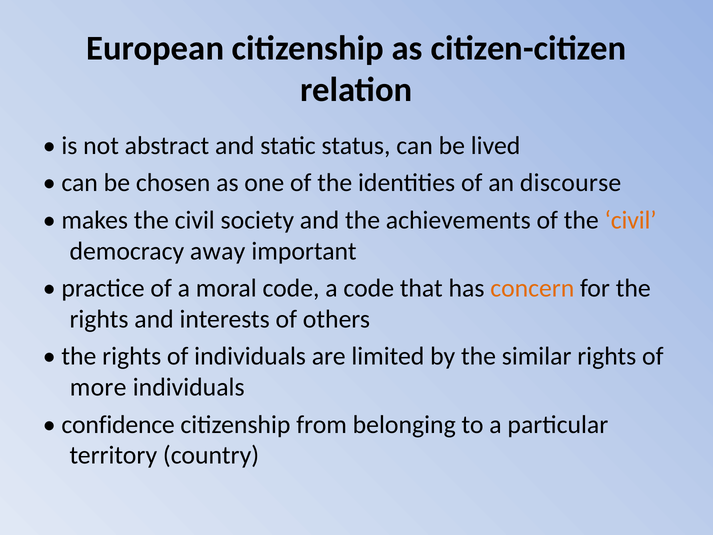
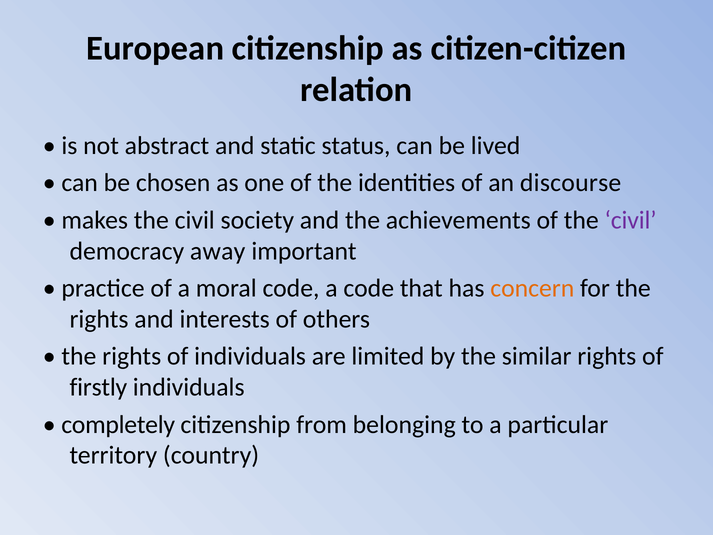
civil colour: orange -> purple (631, 220)
more: more -> firstly (98, 387)
confidence: confidence -> completely (118, 424)
